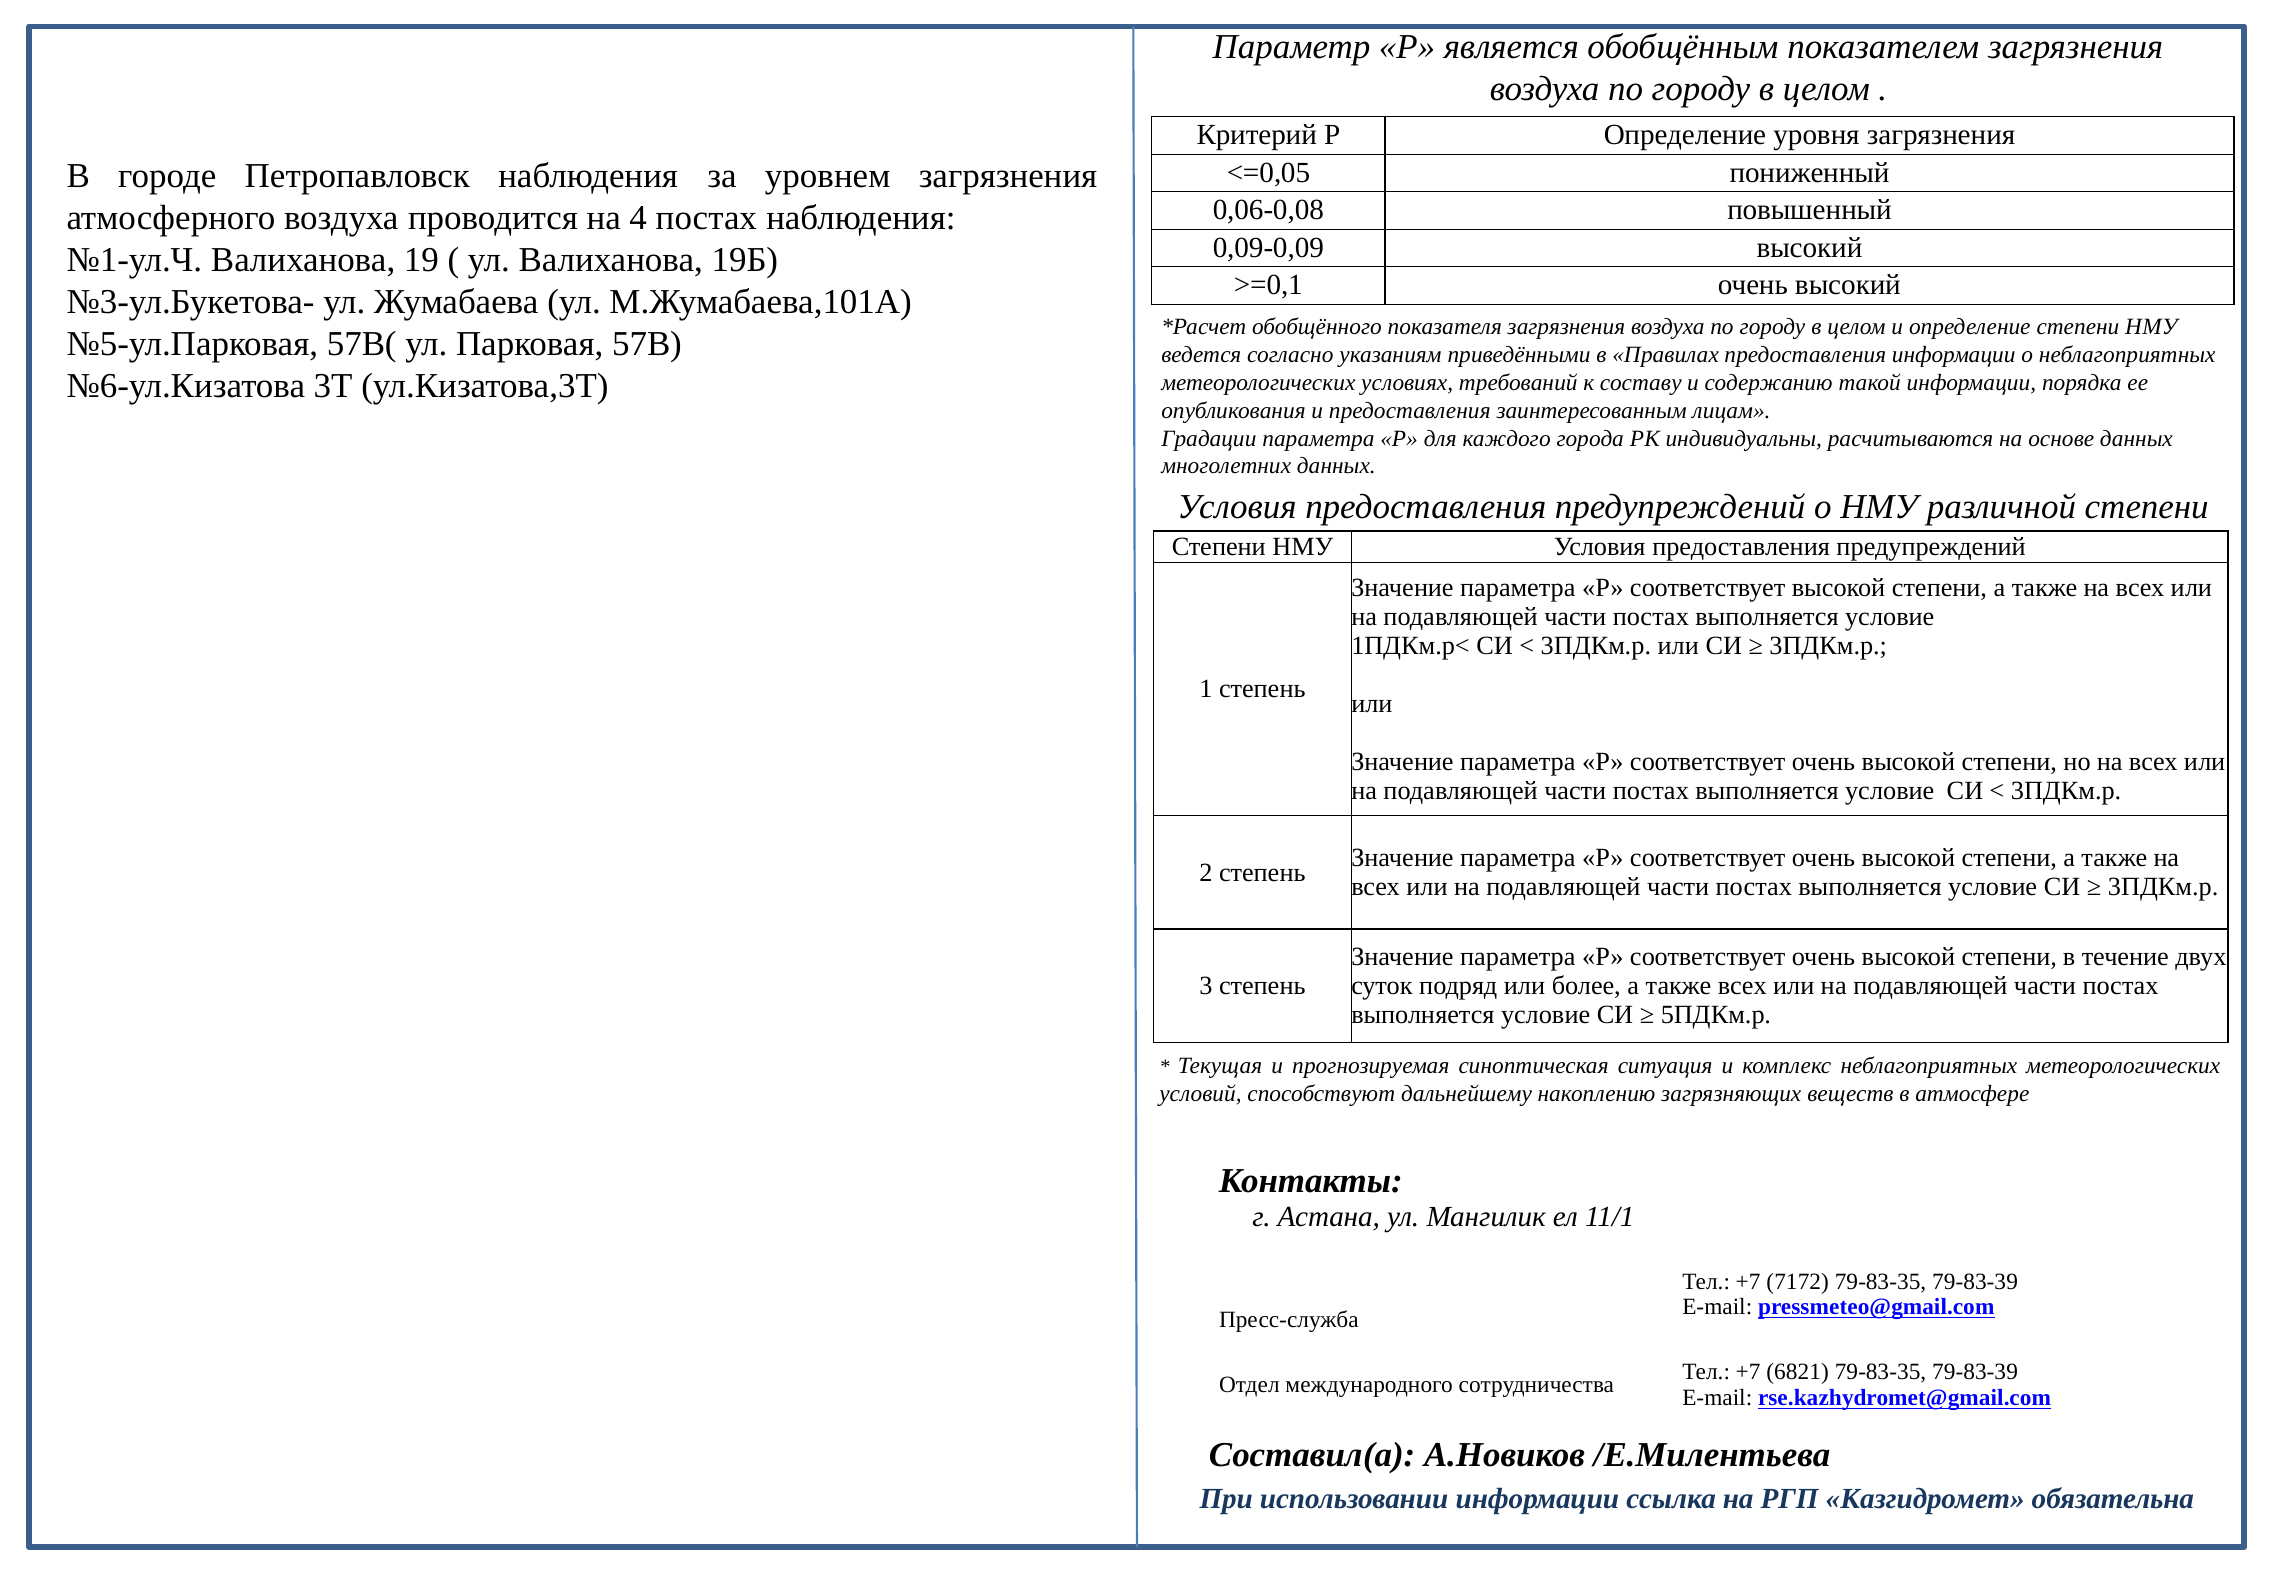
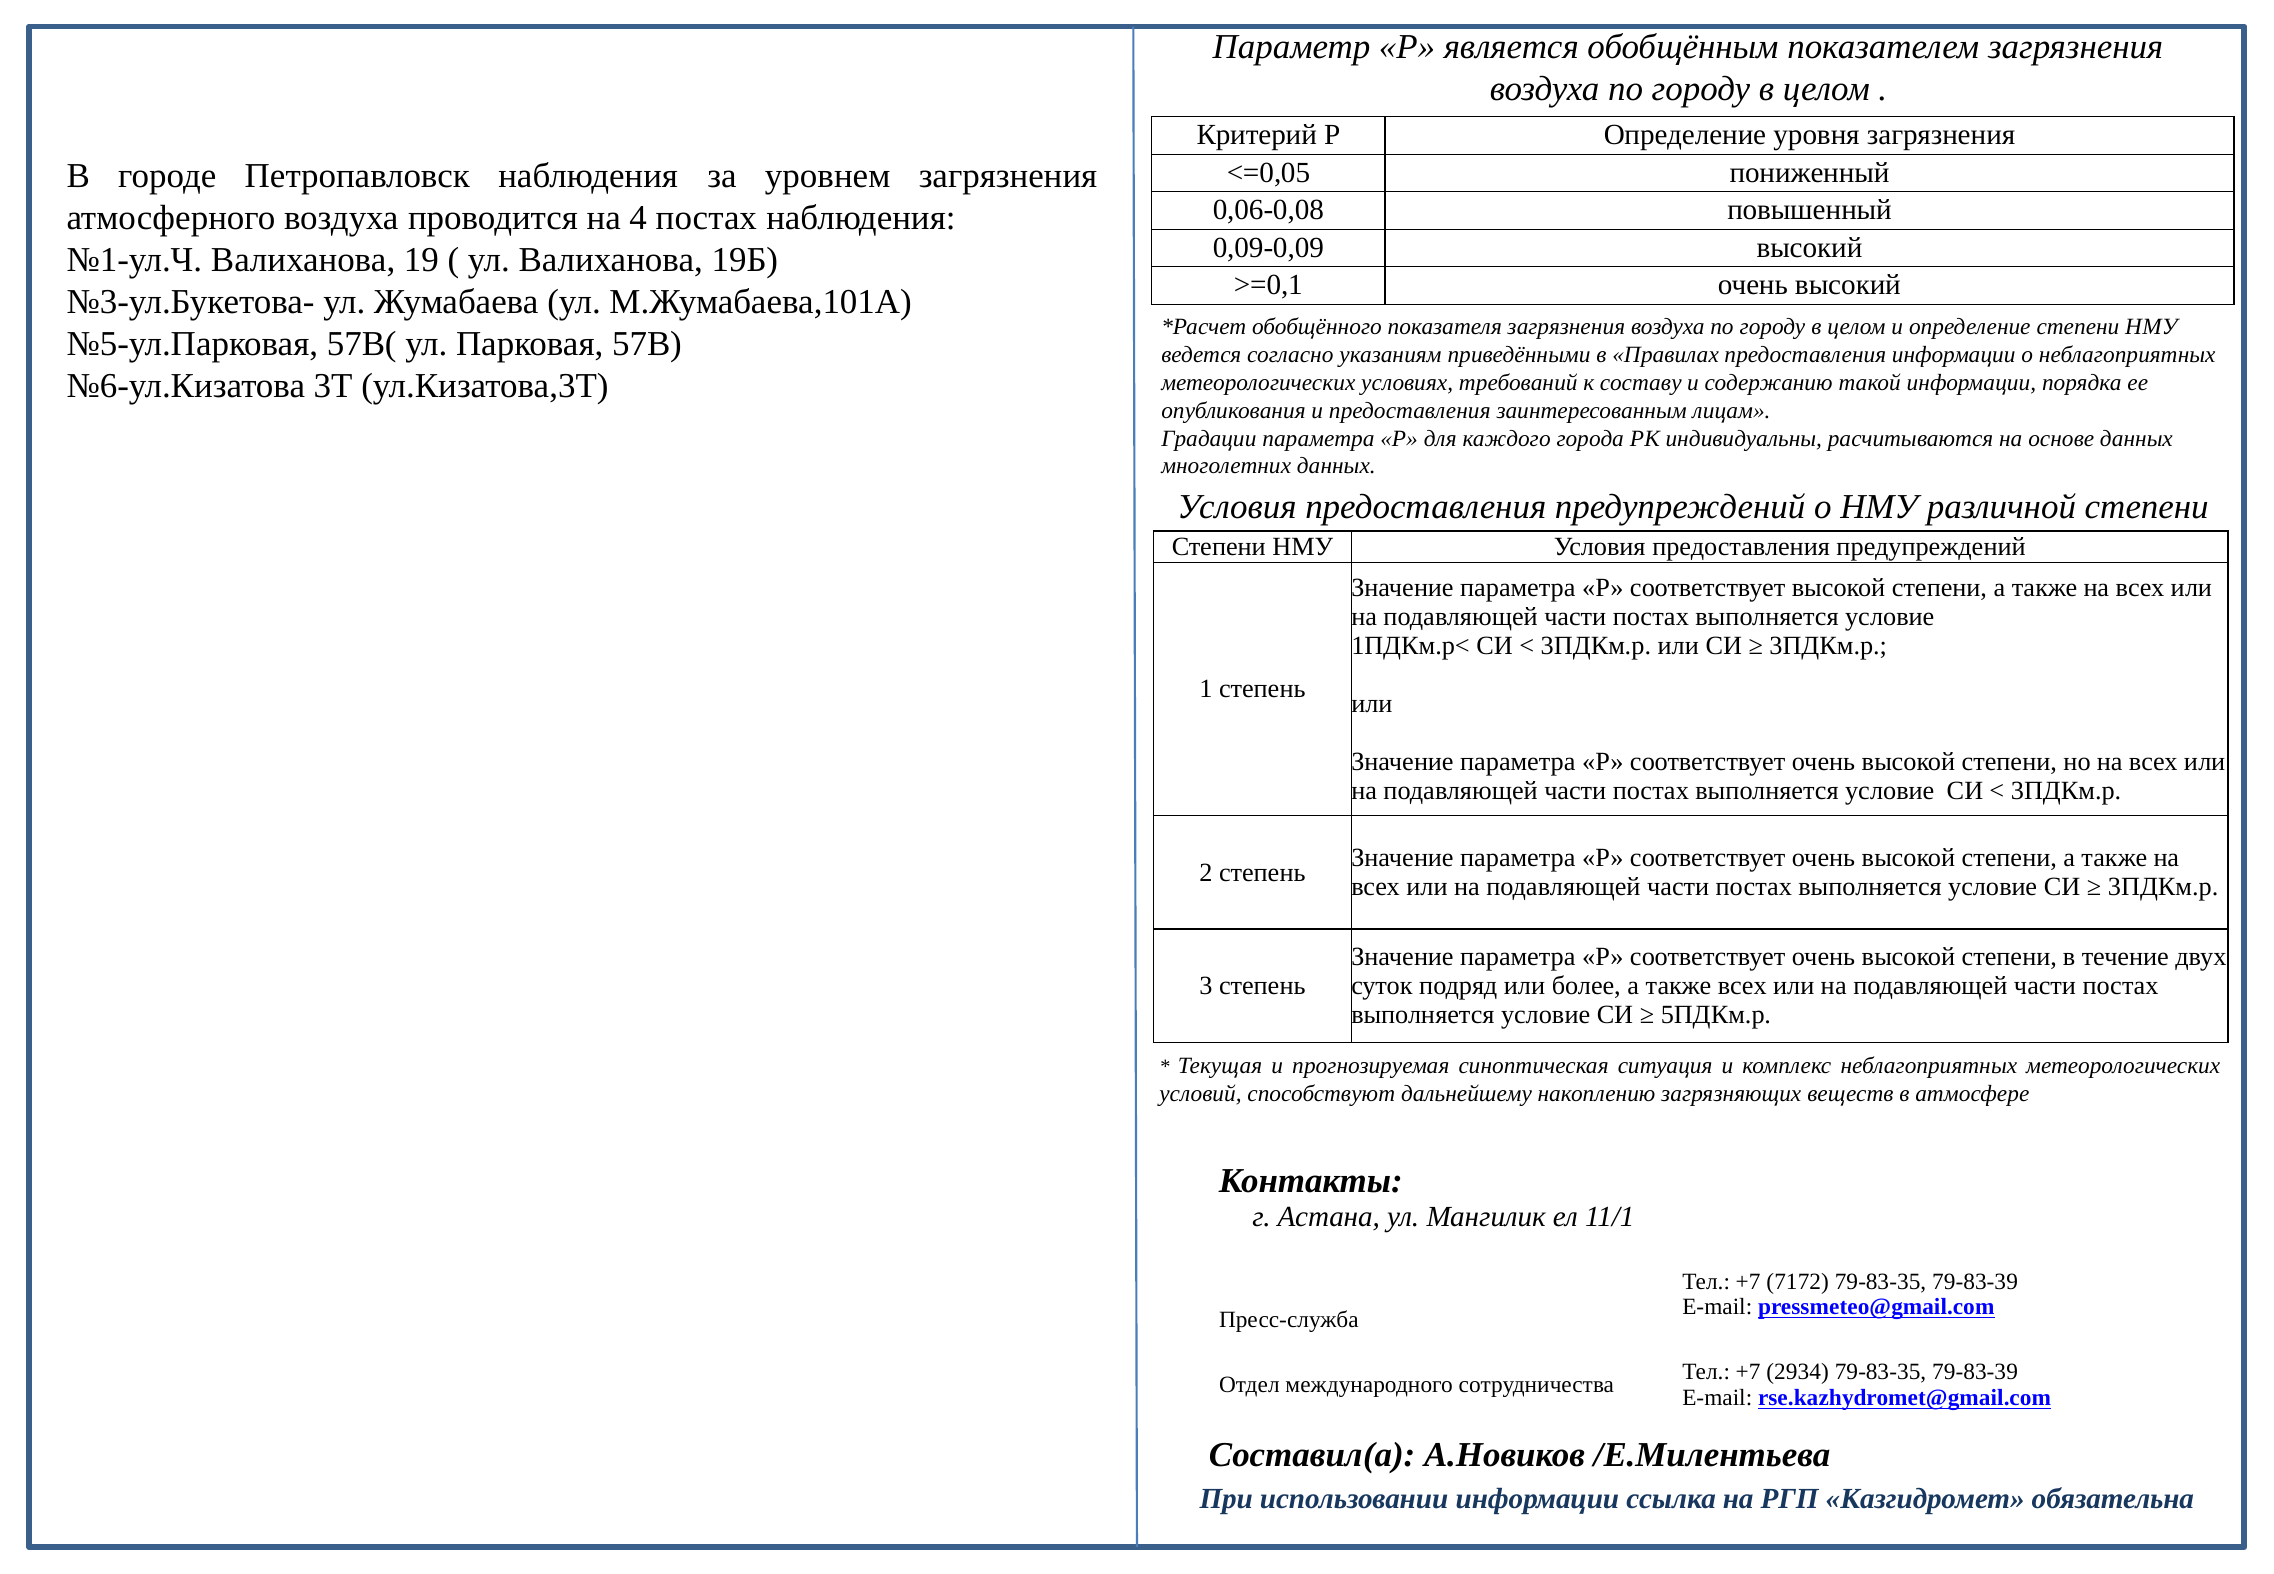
6821: 6821 -> 2934 (1798, 1373)
